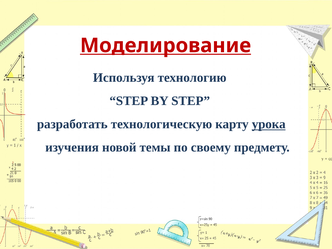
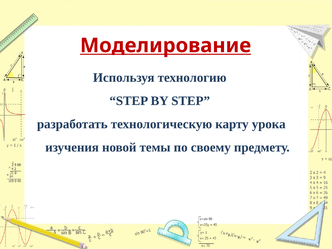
урока underline: present -> none (269, 124)
